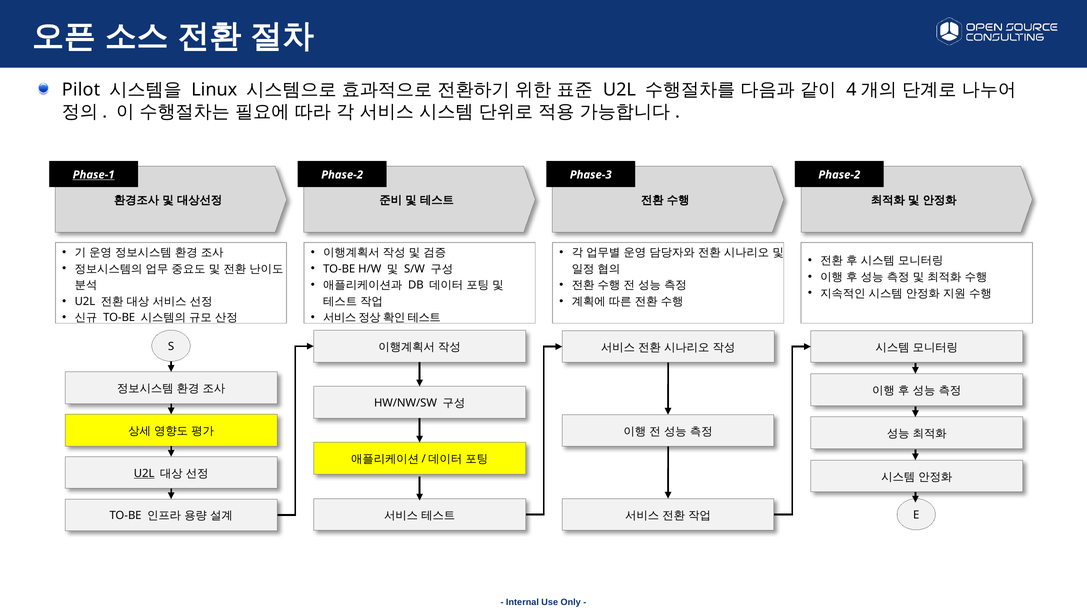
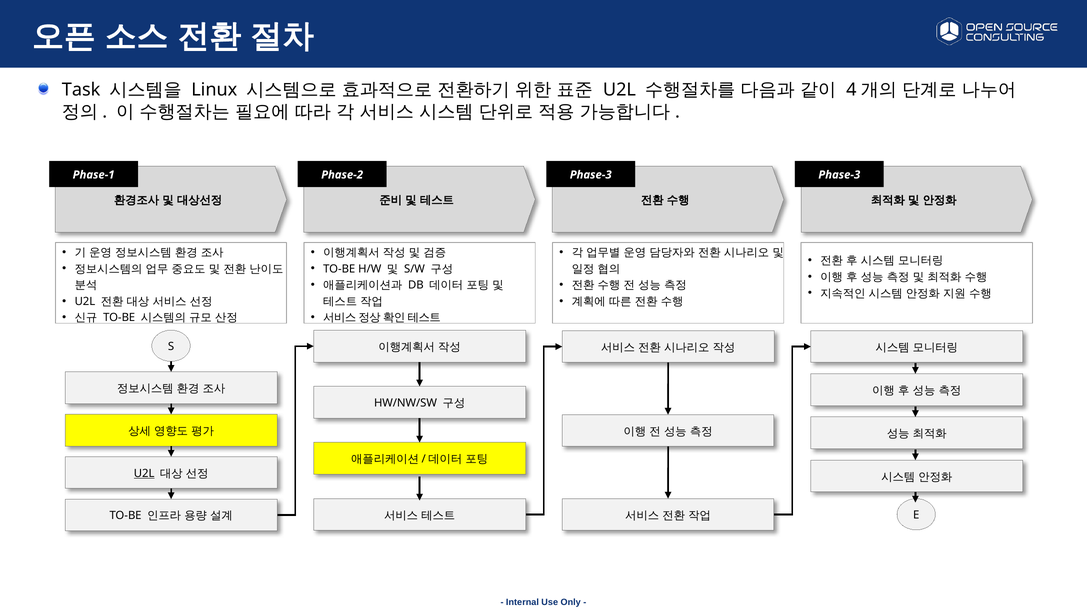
Pilot: Pilot -> Task (81, 90)
Phase-1 underline: present -> none (94, 175)
Phase-2: Phase-2 -> Phase-3 (839, 175)
